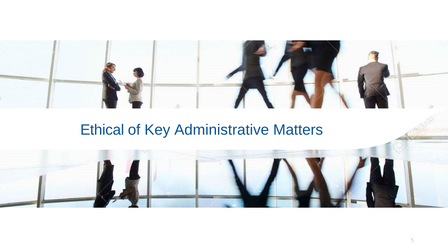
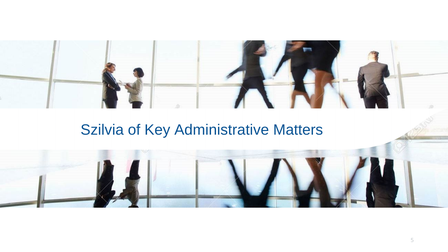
Ethical: Ethical -> Szilvia (102, 130)
